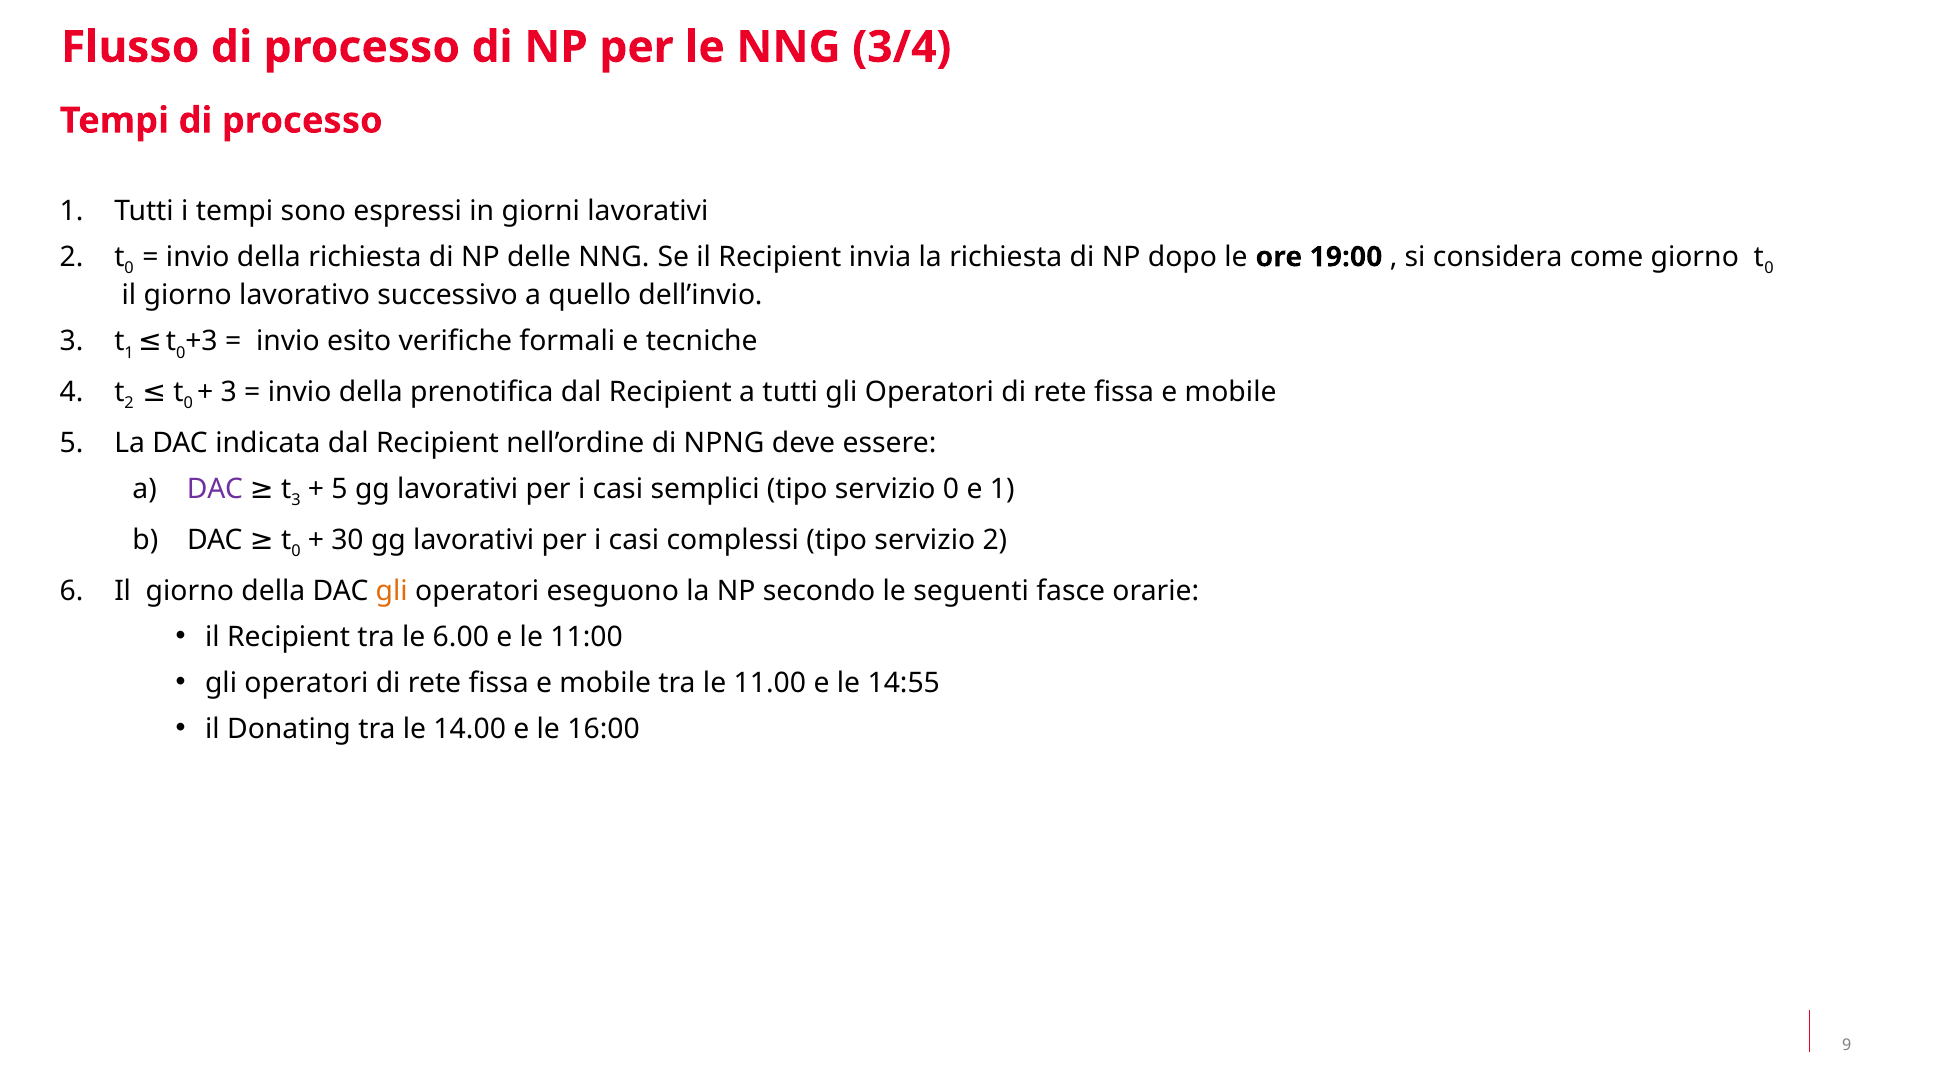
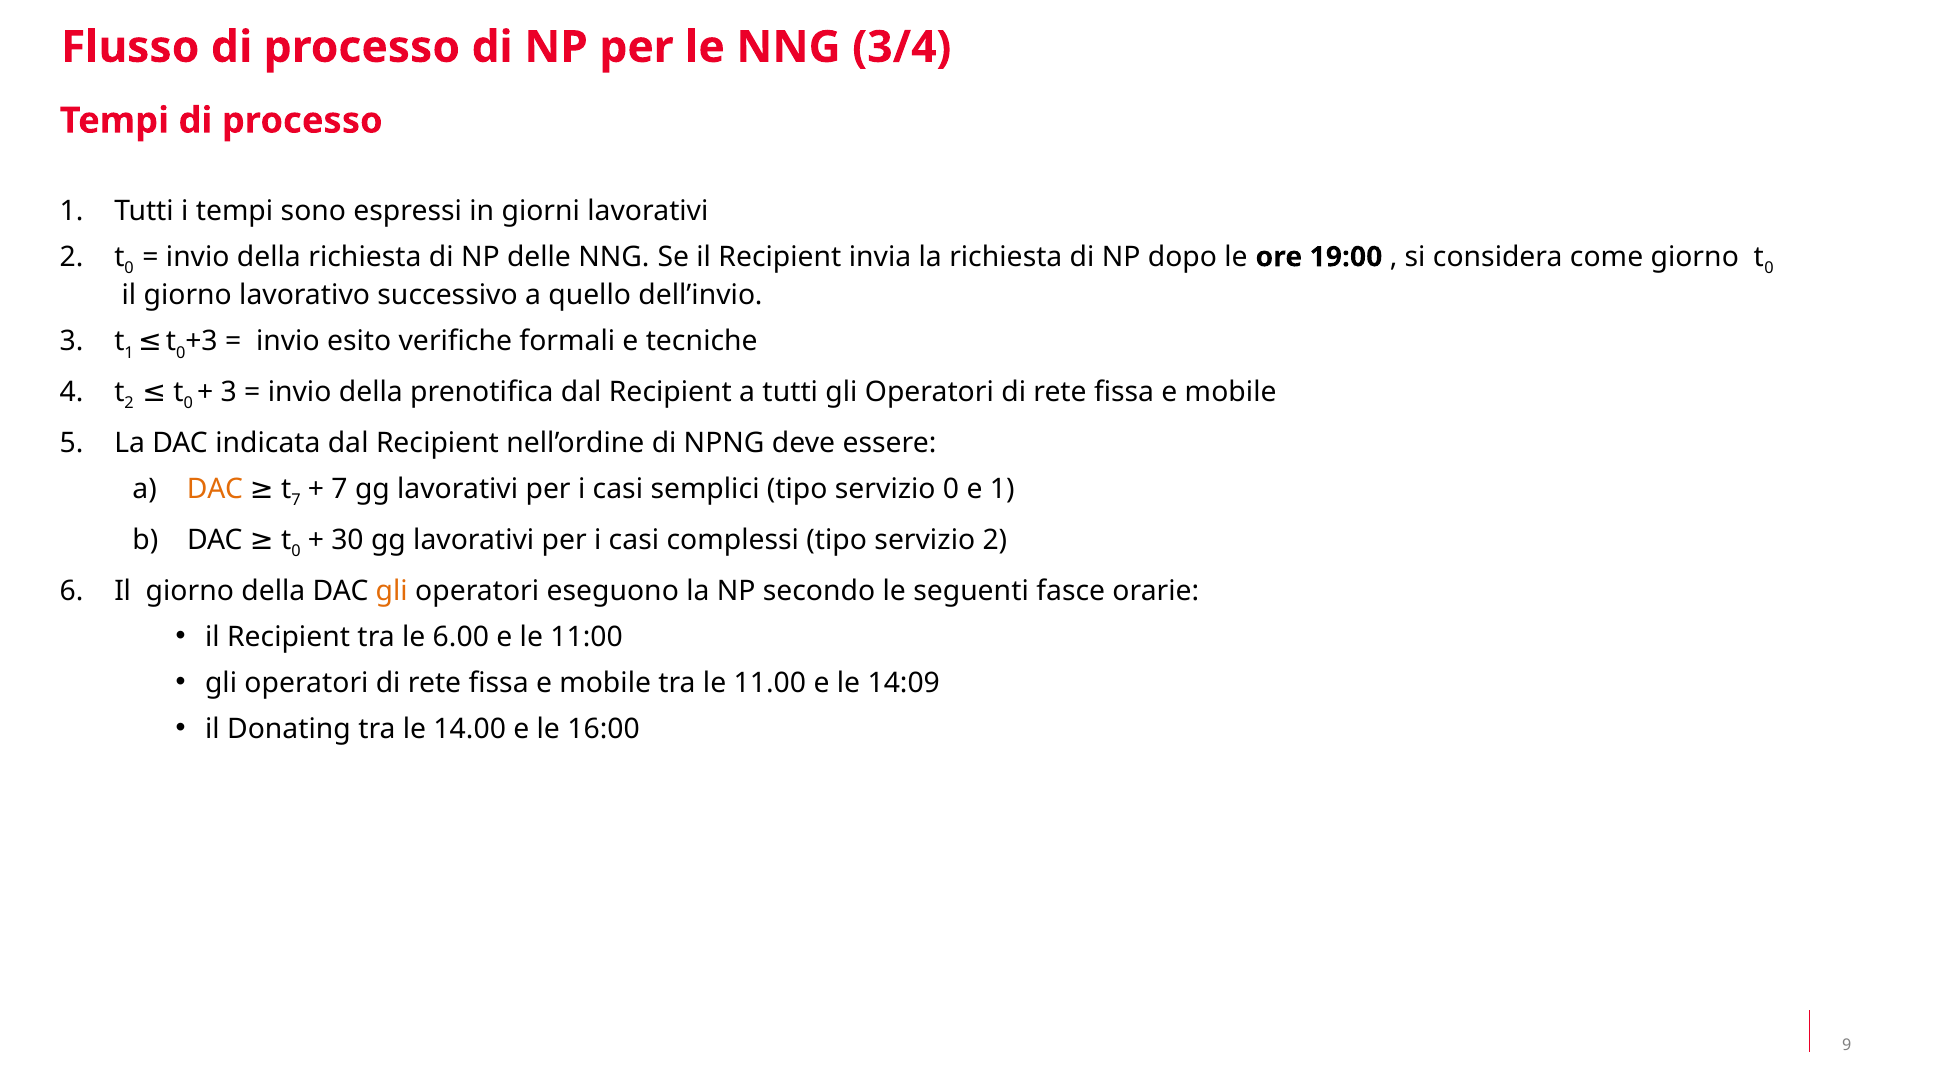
3: 3 -> 7 (296, 500)
5: 5 -> 7 (339, 489)
DAC colour: purple -> orange (215, 489)
14:55: 14:55 -> 14:09 (904, 683)
